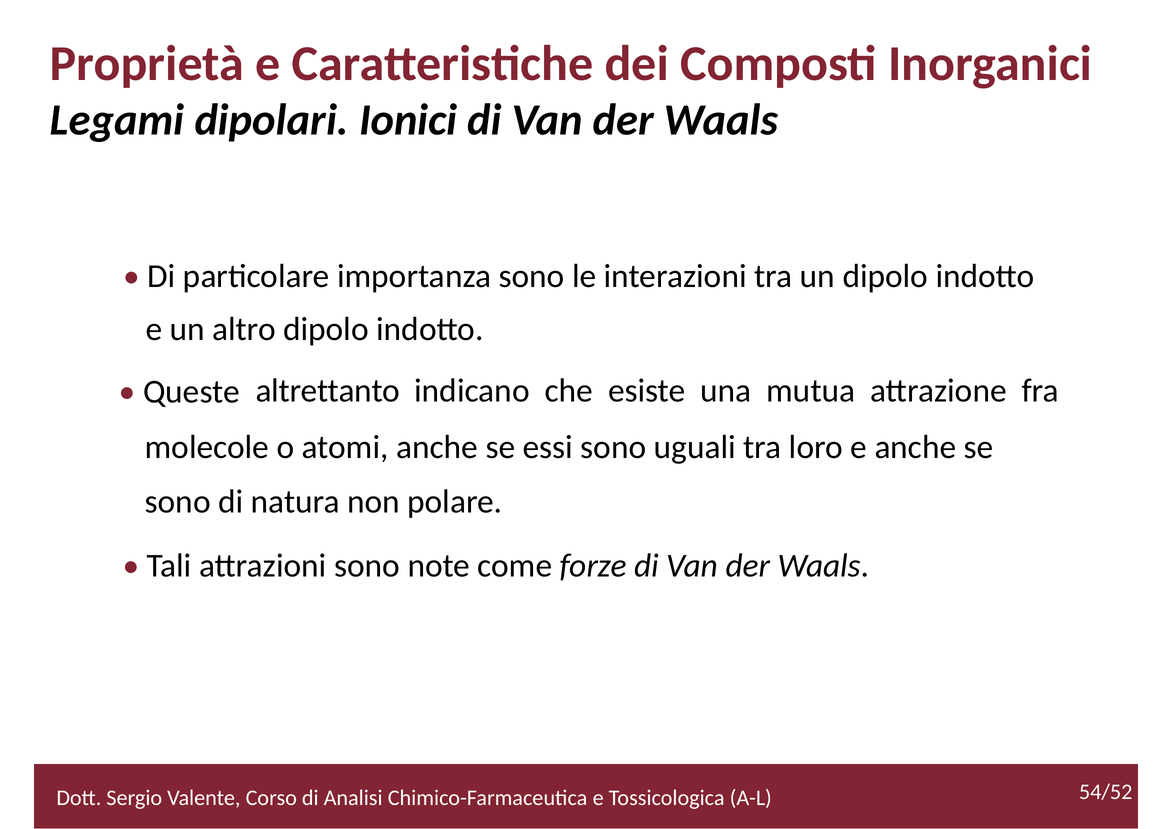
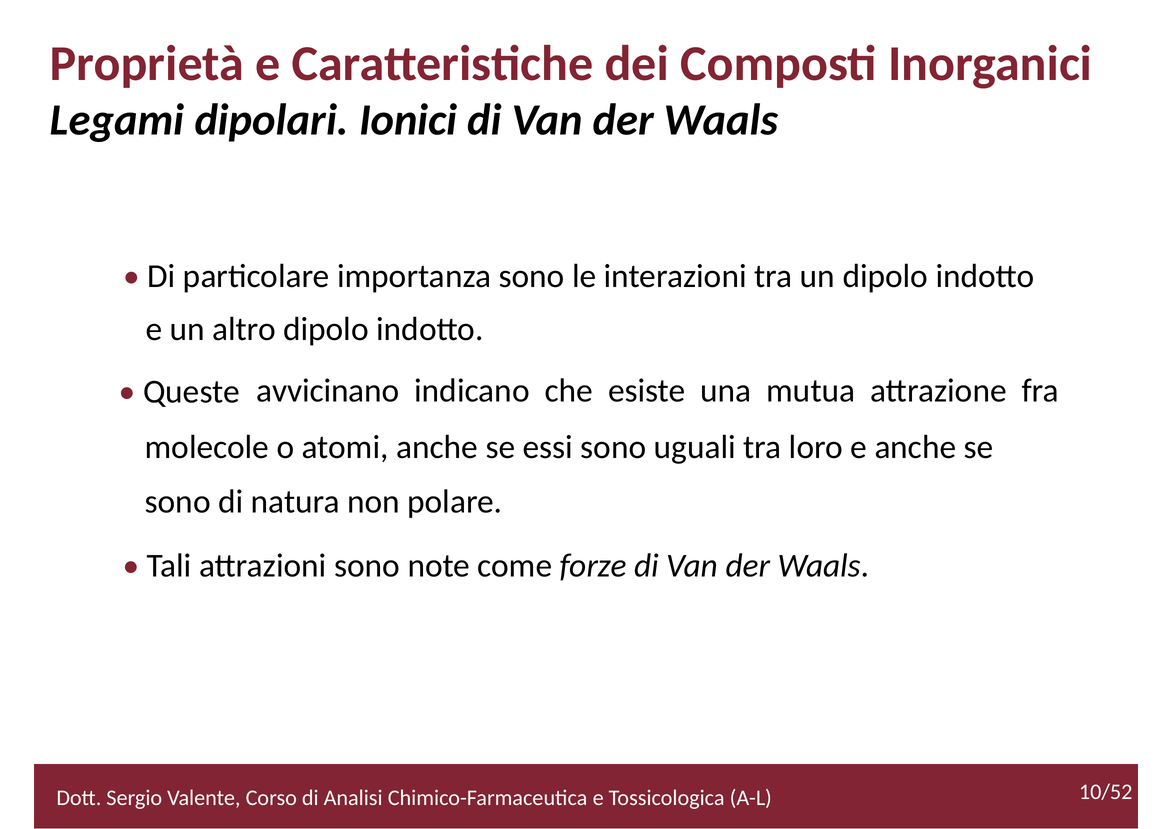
altrettanto: altrettanto -> avvicinano (328, 390)
54/52: 54/52 -> 10/52 (1106, 791)
